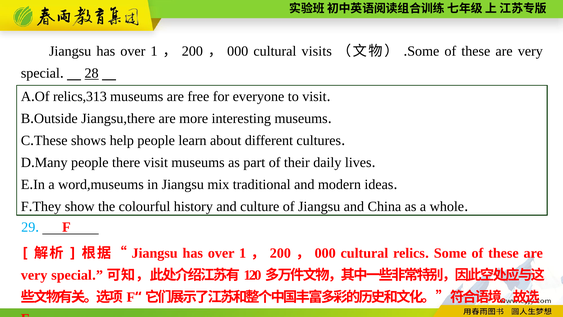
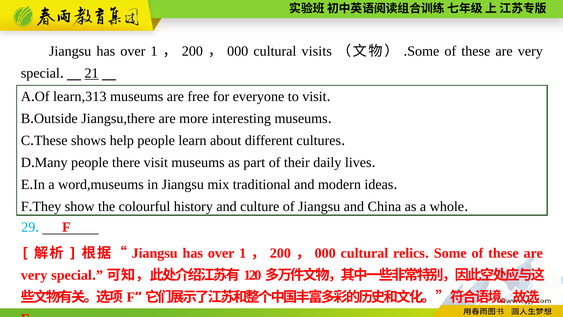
28: 28 -> 21 (92, 73)
relics,313: relics,313 -> learn,313 (80, 97)
